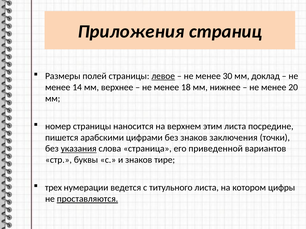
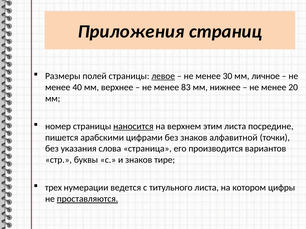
доклад: доклад -> личное (266, 76)
14: 14 -> 40 (77, 87)
18: 18 -> 83 (186, 87)
наносится underline: none -> present (133, 127)
заключения: заключения -> алфавитной (234, 138)
указания underline: present -> none (79, 149)
приведенной: приведенной -> производится (216, 149)
